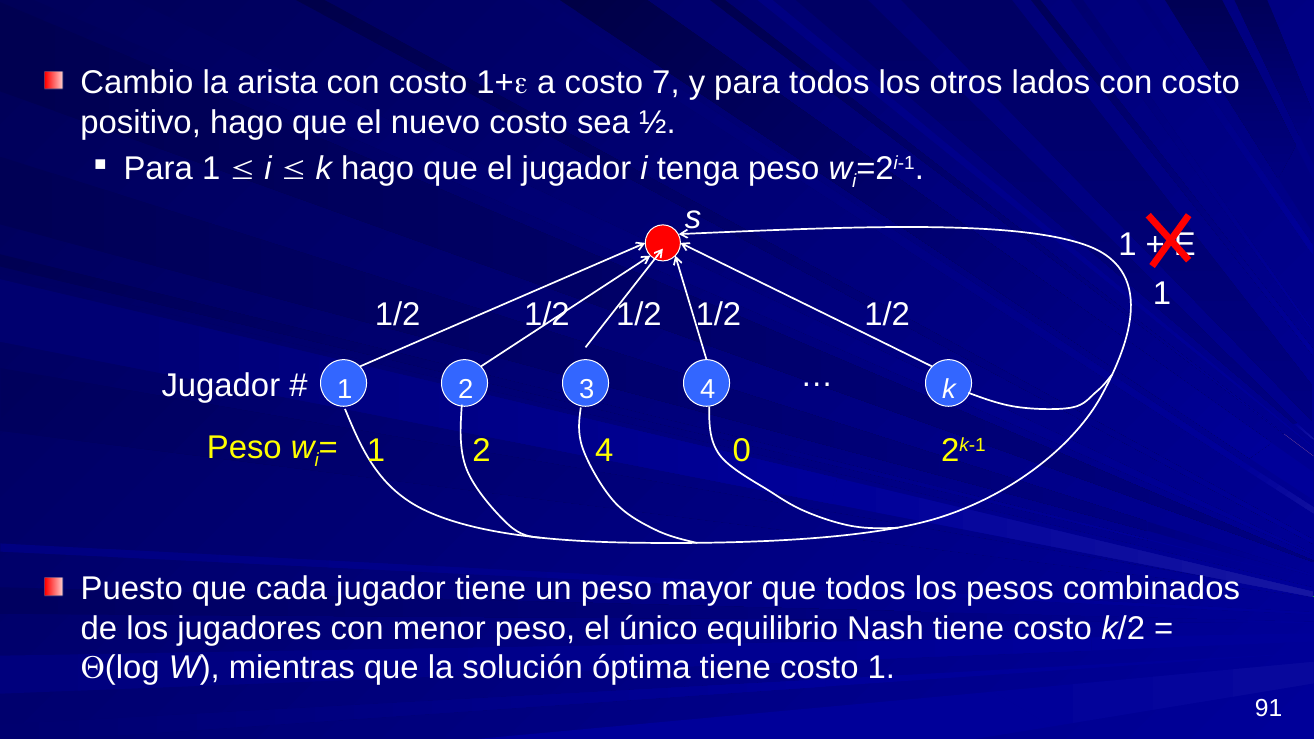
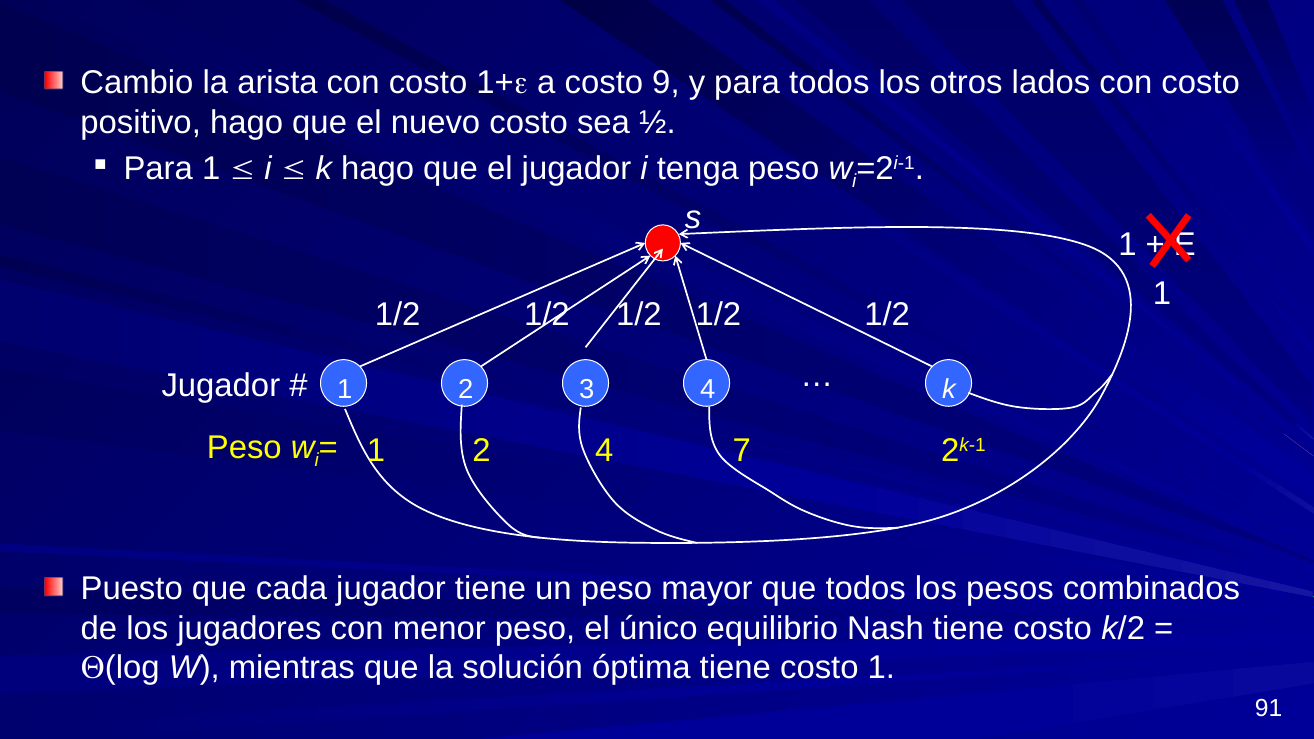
7: 7 -> 9 (666, 83)
0: 0 -> 7 (742, 451)
